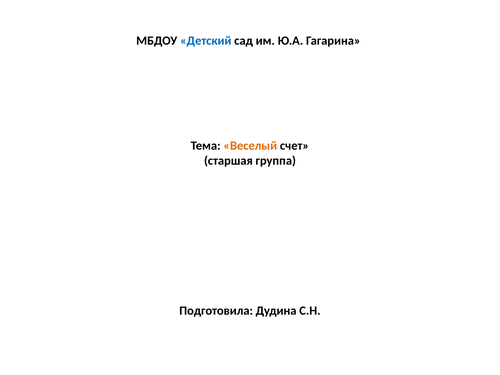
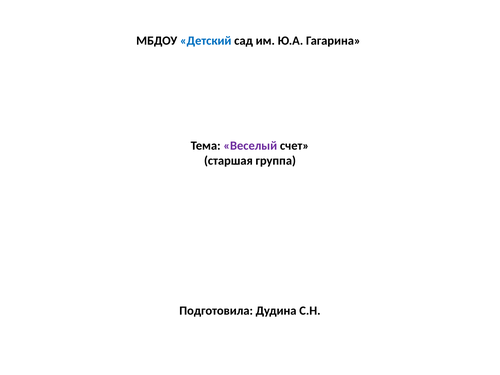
Веселый colour: orange -> purple (250, 146)
